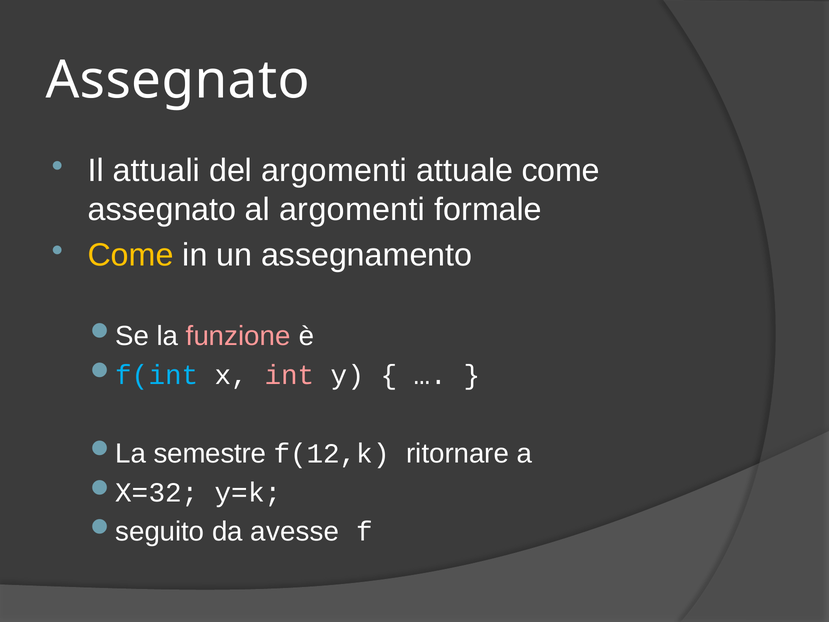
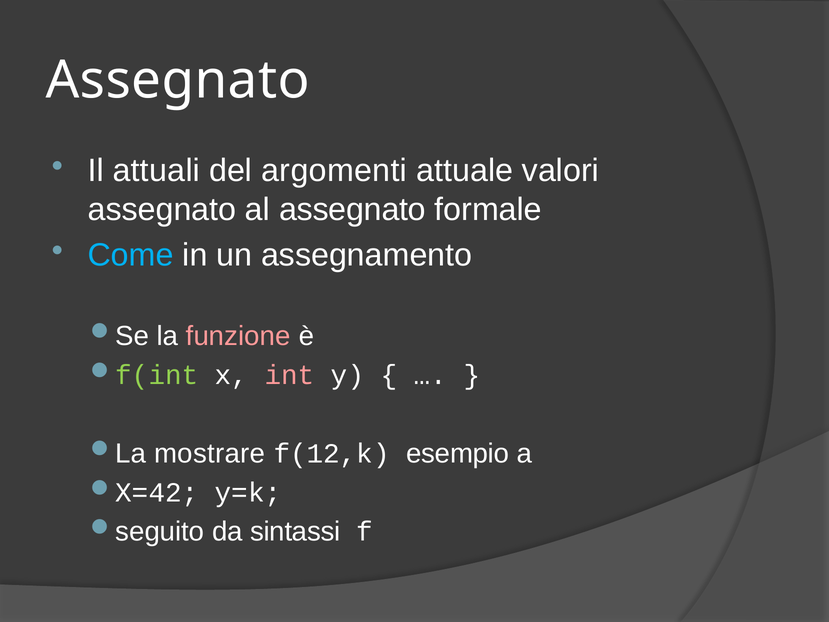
attuale come: come -> valori (560, 171)
al argomenti: argomenti -> assegnato (352, 209)
Come colour: yellow -> light blue (131, 255)
f(int colour: light blue -> light green (157, 375)
semestre: semestre -> mostrare (210, 453)
ritornare: ritornare -> esempio (458, 453)
X=32: X=32 -> X=42 (157, 492)
avesse: avesse -> sintassi (295, 531)
